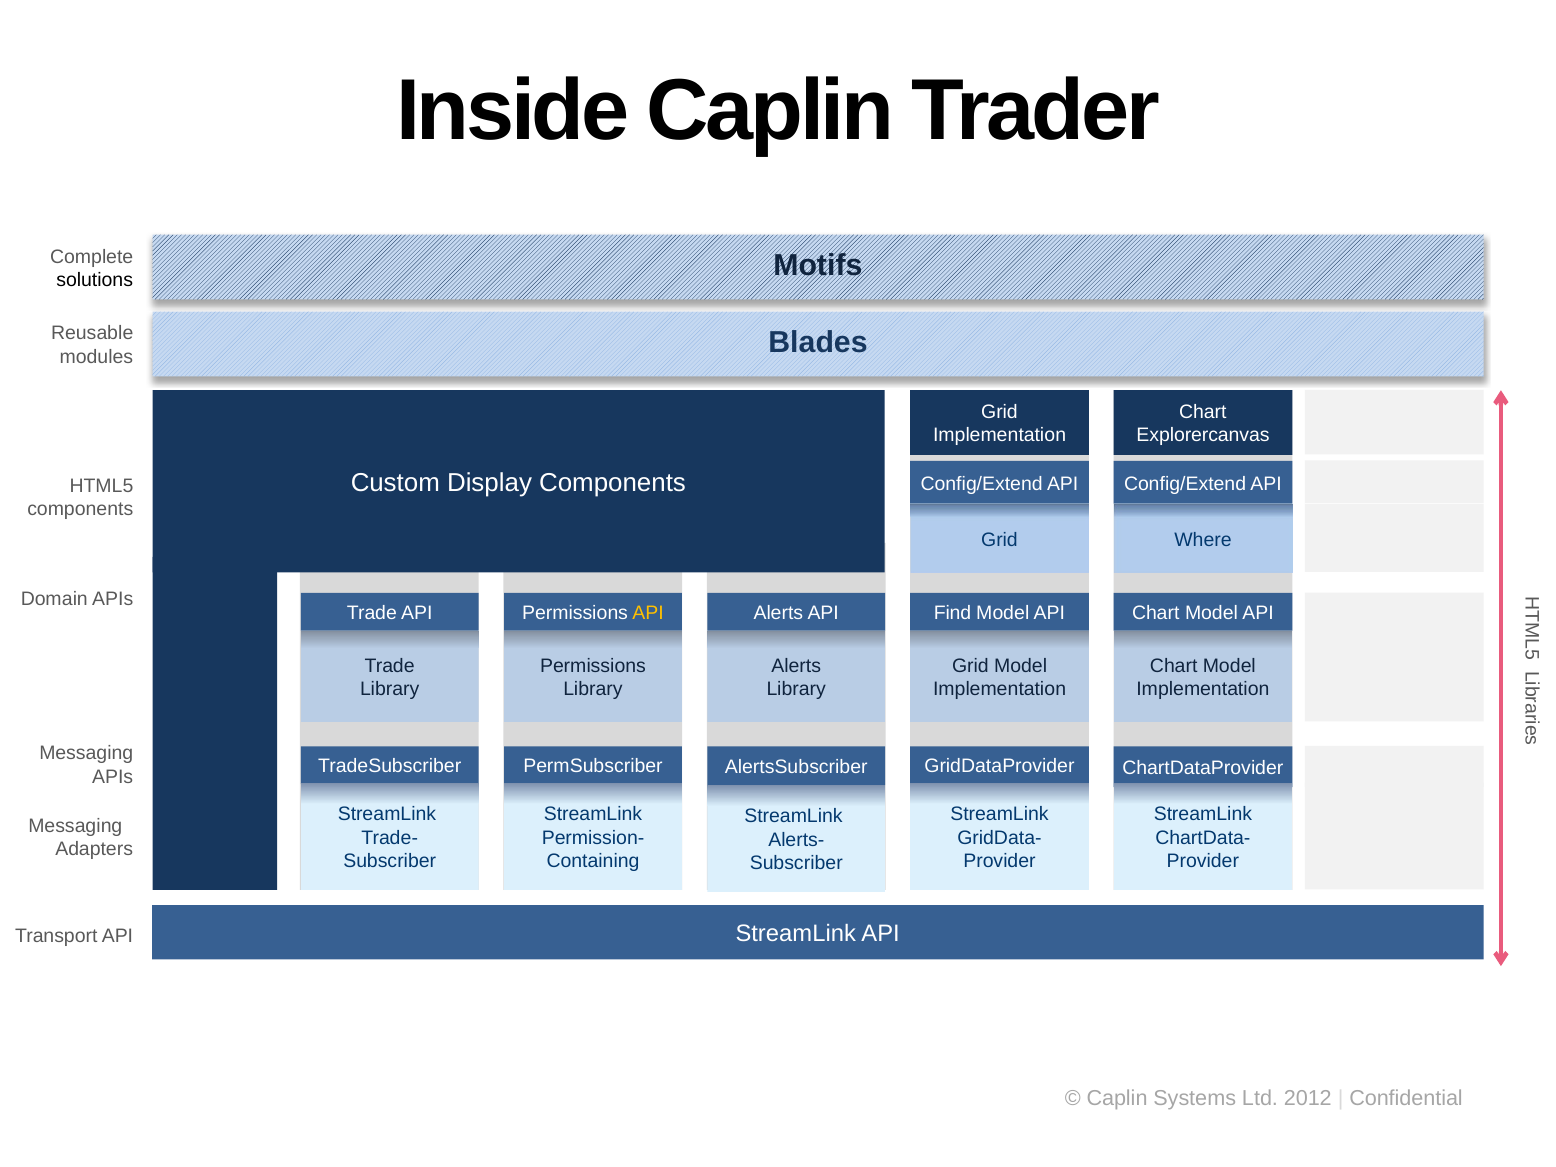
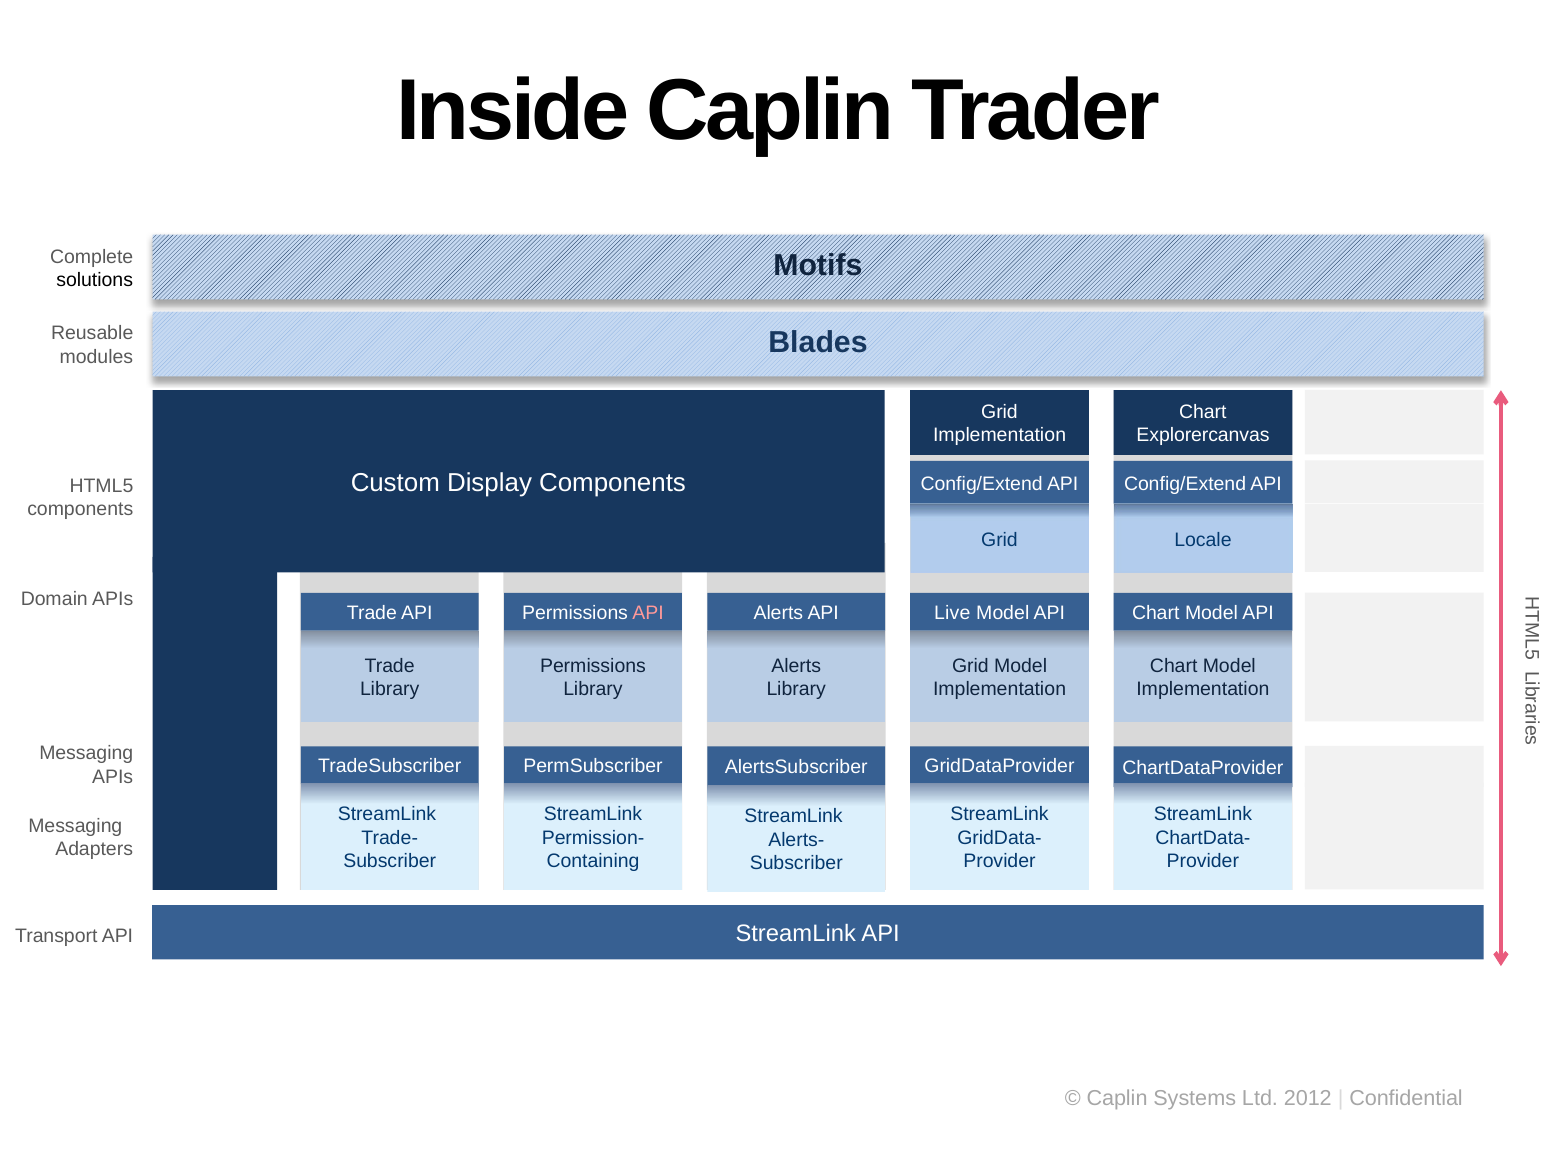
Where: Where -> Locale (1203, 540)
API colour: yellow -> pink (648, 613)
Find: Find -> Live (952, 613)
